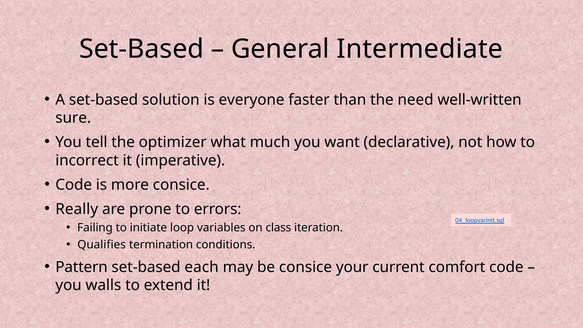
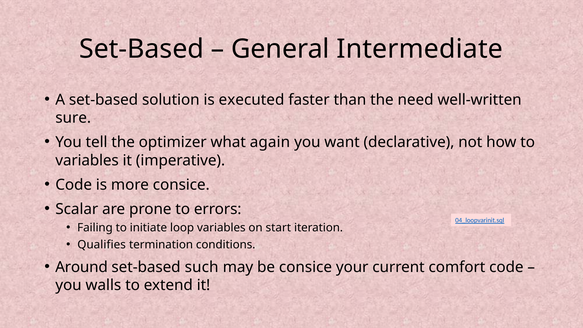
everyone: everyone -> executed (251, 100)
much: much -> again (270, 142)
incorrect: incorrect -> variables (87, 160)
Really: Really -> Scalar (77, 209)
class: class -> start (278, 228)
Pattern: Pattern -> Around (82, 267)
each: each -> such (202, 267)
